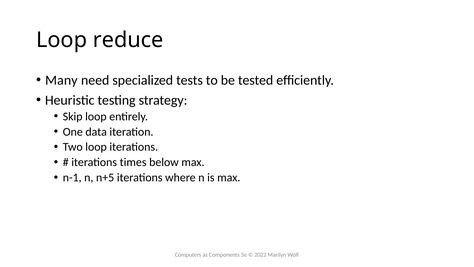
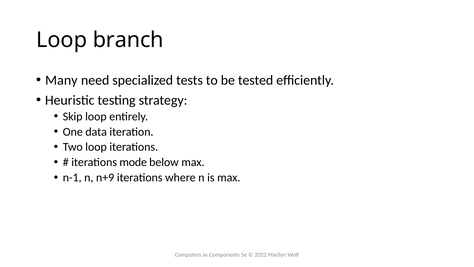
reduce: reduce -> branch (128, 40)
times: times -> mode (133, 162)
n+5: n+5 -> n+9 (105, 177)
